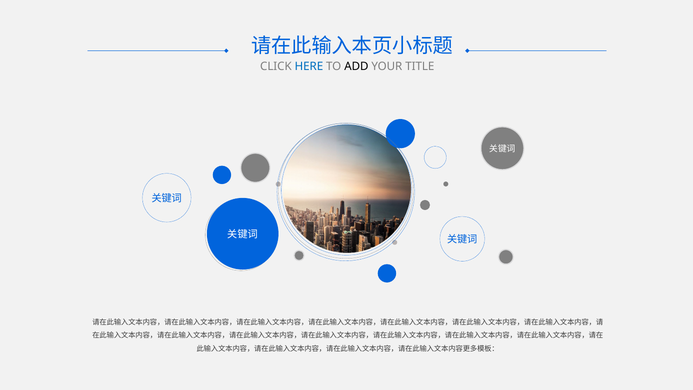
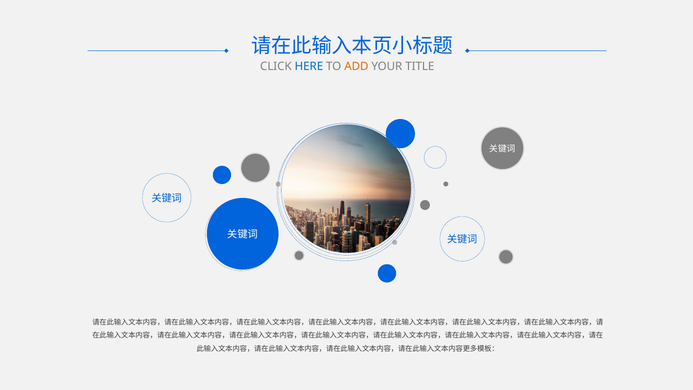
ADD colour: black -> orange (356, 66)
